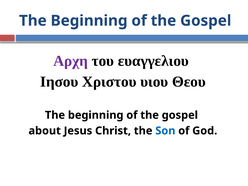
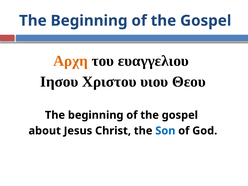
Αρχη colour: purple -> orange (71, 61)
